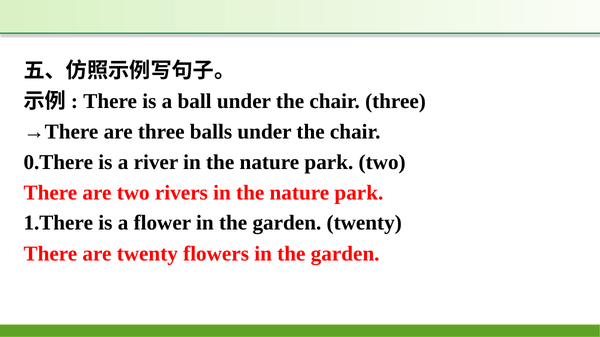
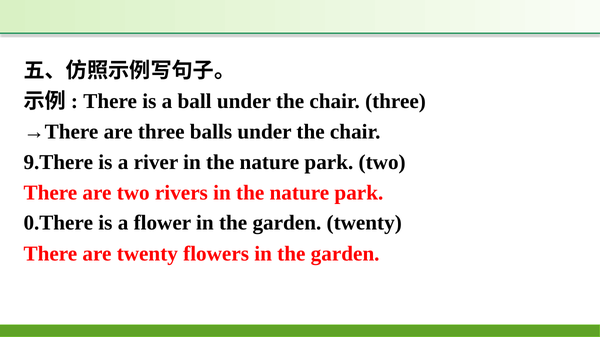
0.There: 0.There -> 9.There (58, 162)
1.There: 1.There -> 0.There (58, 223)
